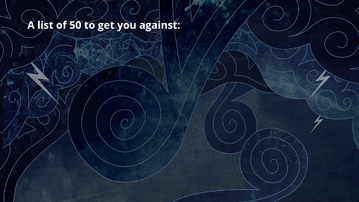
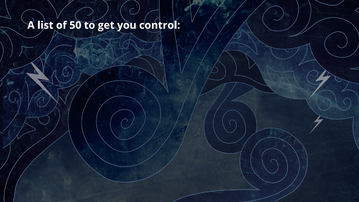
against: against -> control (160, 25)
